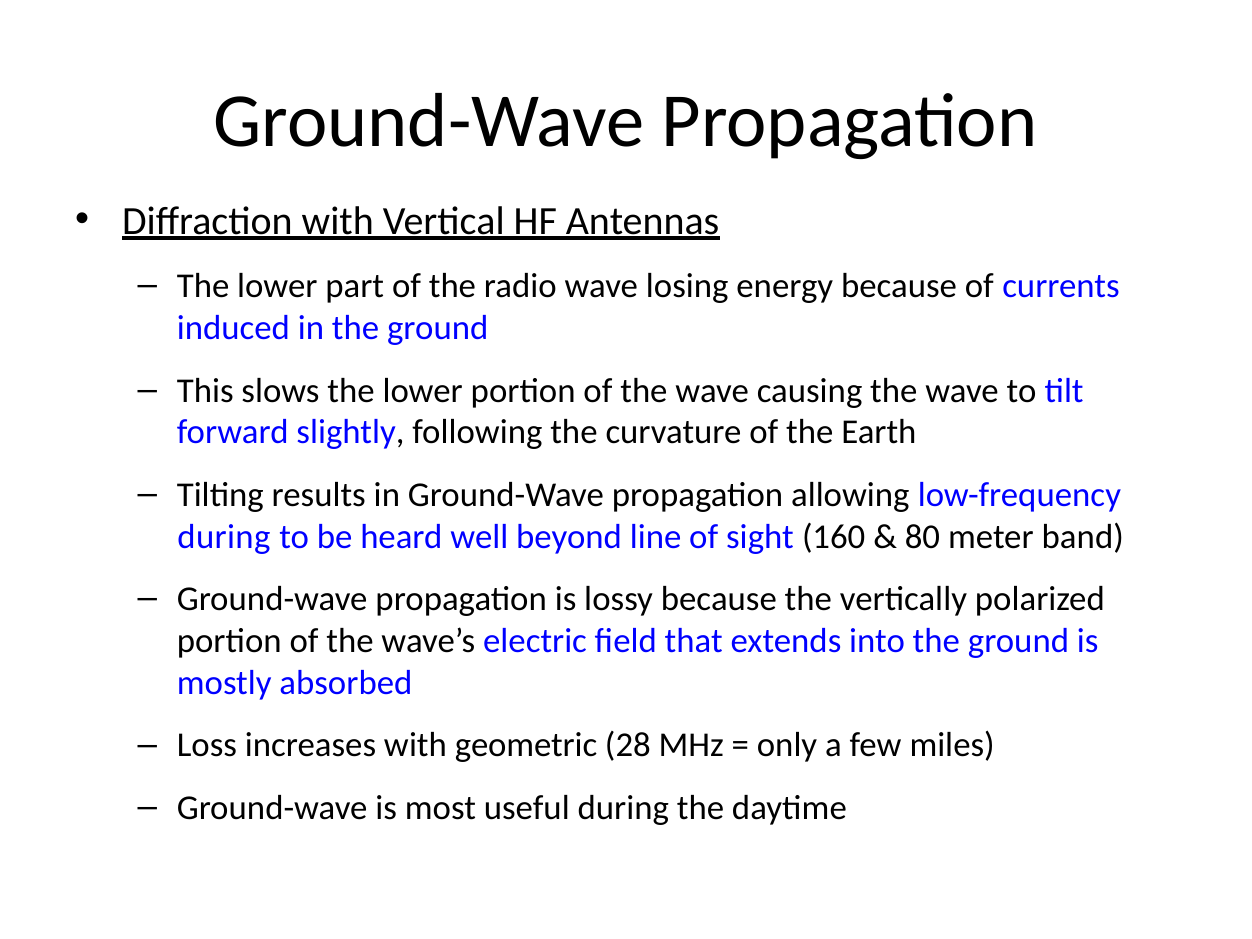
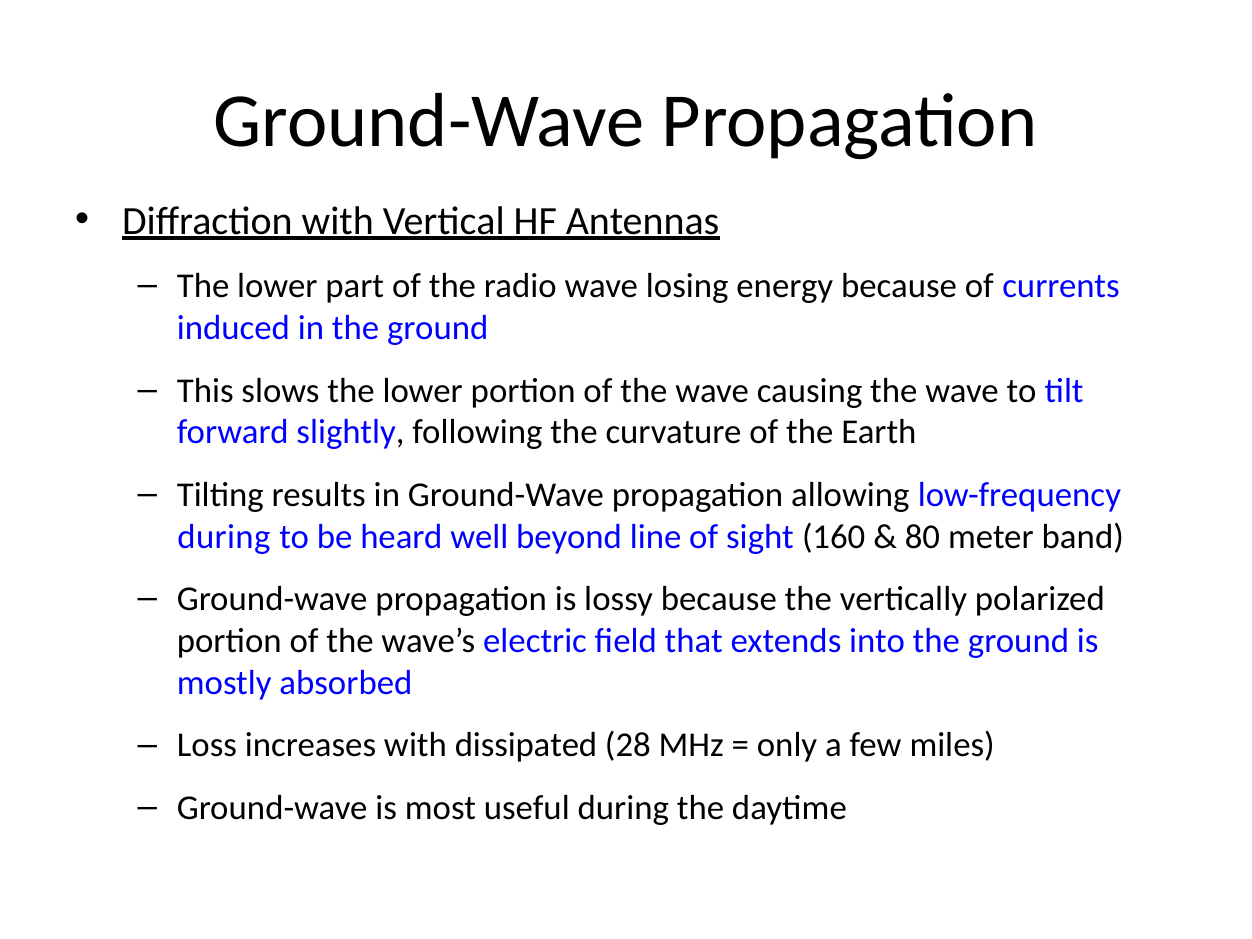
geometric: geometric -> dissipated (526, 745)
